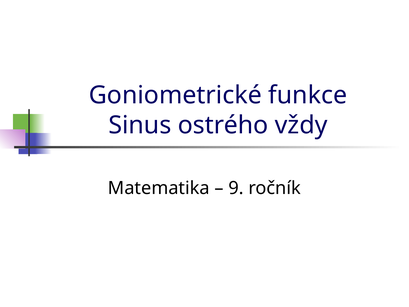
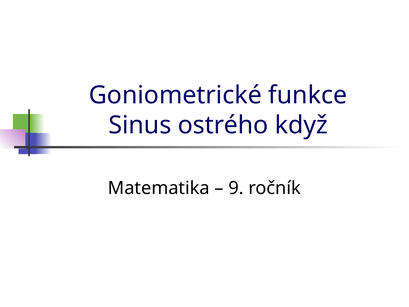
vždy: vždy -> když (301, 125)
